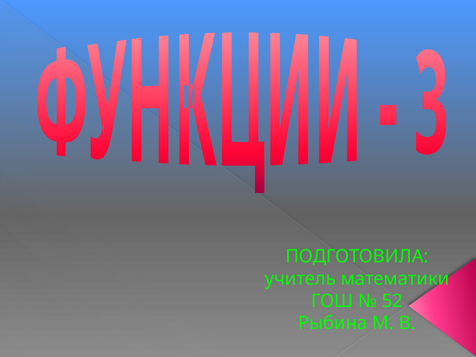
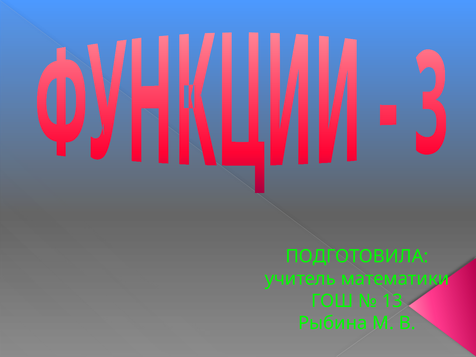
52: 52 -> 13 (392, 301)
